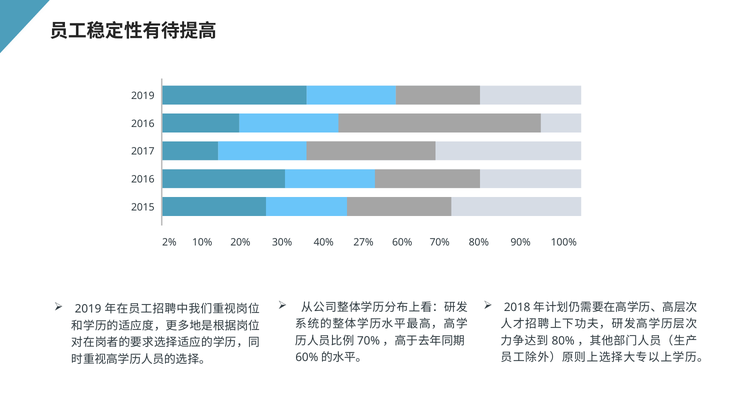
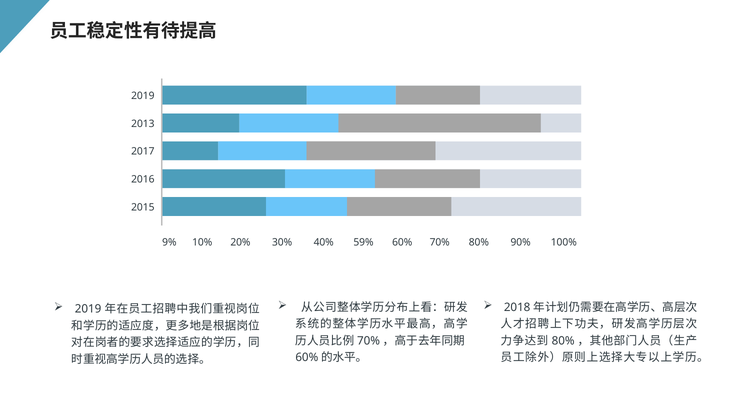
2016: 2016 -> 2013 (143, 124)
2%: 2% -> 9% (169, 242)
27%: 27% -> 59% (363, 242)
